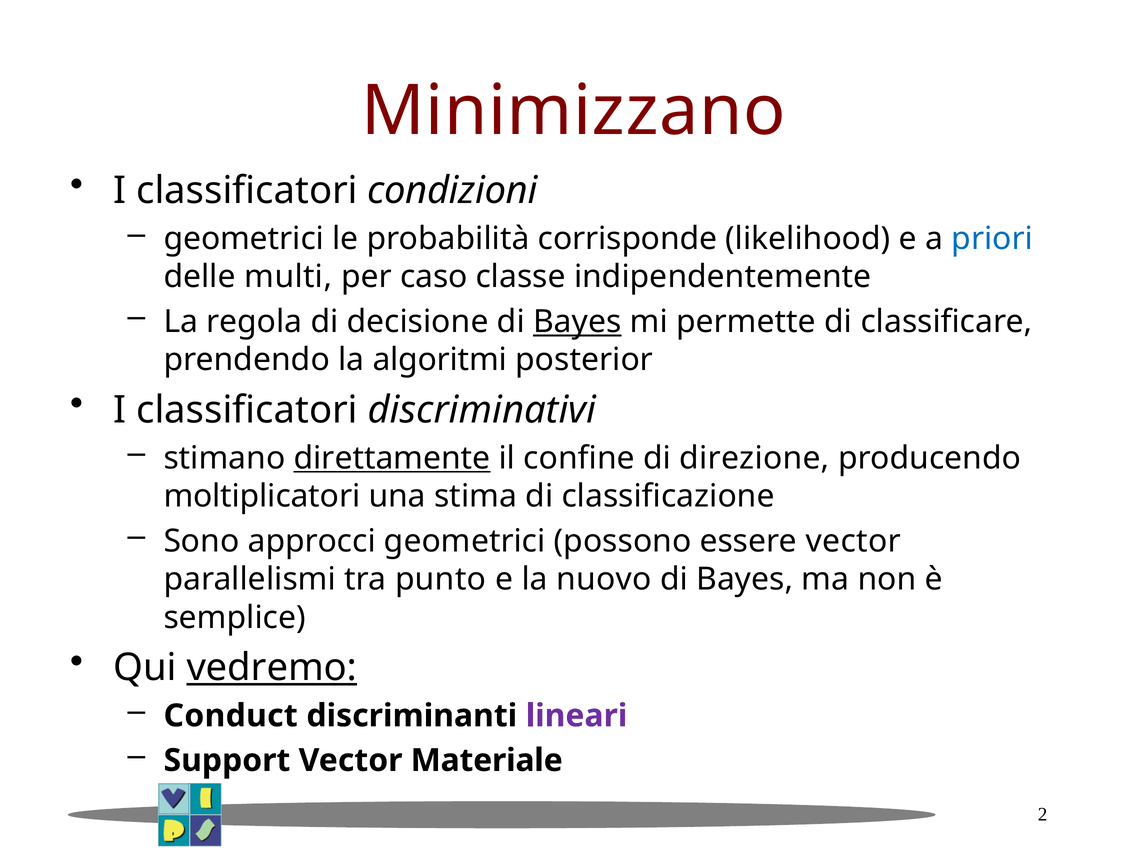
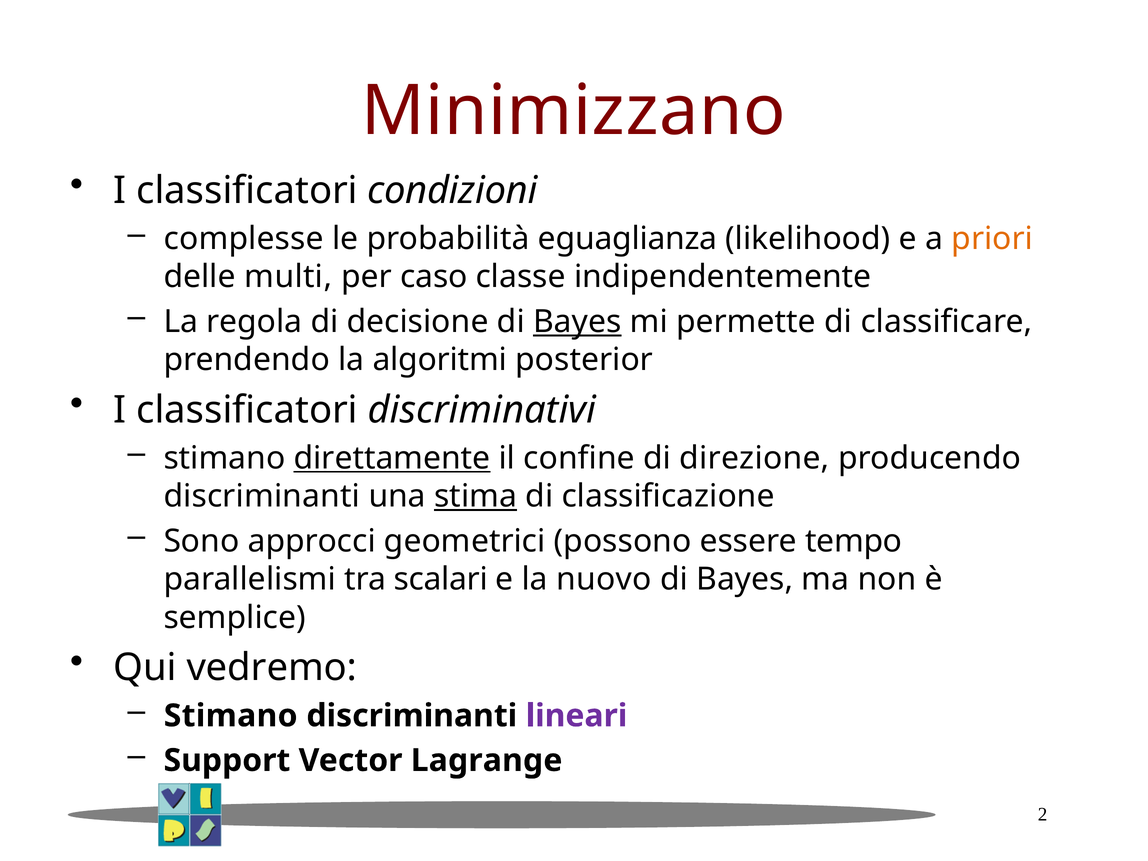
geometrici: geometrici -> complesse (244, 239)
corrisponde: corrisponde -> eguaglianza (628, 239)
priori colour: blue -> orange (992, 239)
moltiplicatori: moltiplicatori -> discriminanti (262, 496)
stima underline: none -> present (476, 496)
essere vector: vector -> tempo (854, 541)
punto: punto -> scalari (441, 579)
vedremo underline: present -> none (272, 668)
Conduct: Conduct -> Stimano (231, 716)
Materiale: Materiale -> Lagrange (487, 760)
